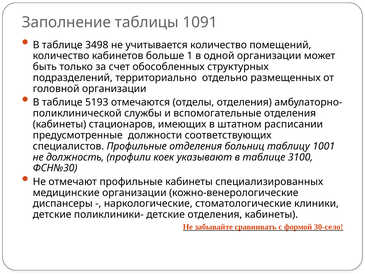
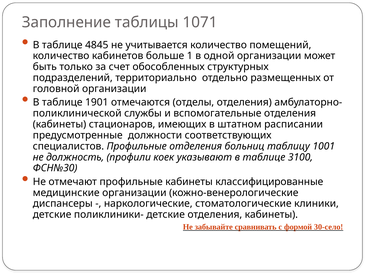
1091: 1091 -> 1071 (200, 22)
3498: 3498 -> 4845 (97, 45)
5193: 5193 -> 1901 (97, 102)
специализированных: специализированных -> классифицированные (269, 182)
